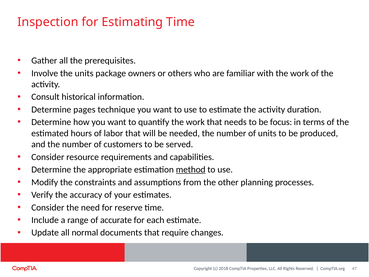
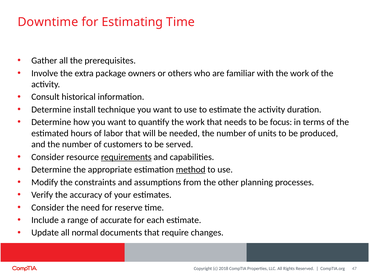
Inspection: Inspection -> Downtime (48, 22)
the units: units -> extra (84, 73)
pages: pages -> install (84, 109)
requirements underline: none -> present (126, 157)
